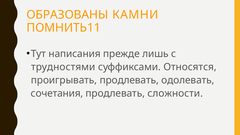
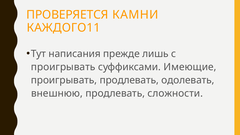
ОБРАЗОВАНЫ: ОБРАЗОВАНЫ -> ПРОВЕРЯЕТСЯ (67, 15)
ПОМНИТЬ11: ПОМНИТЬ11 -> КАЖДОГО11 (64, 28)
трудностями: трудностями -> проигрывать (63, 67)
Относятся: Относятся -> Имеющие (190, 67)
сочетания: сочетания -> внешнюю (57, 93)
